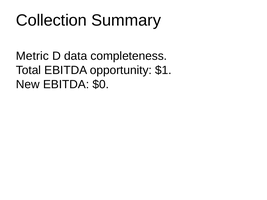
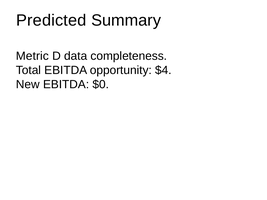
Collection: Collection -> Predicted (51, 20)
$1: $1 -> $4 (163, 70)
